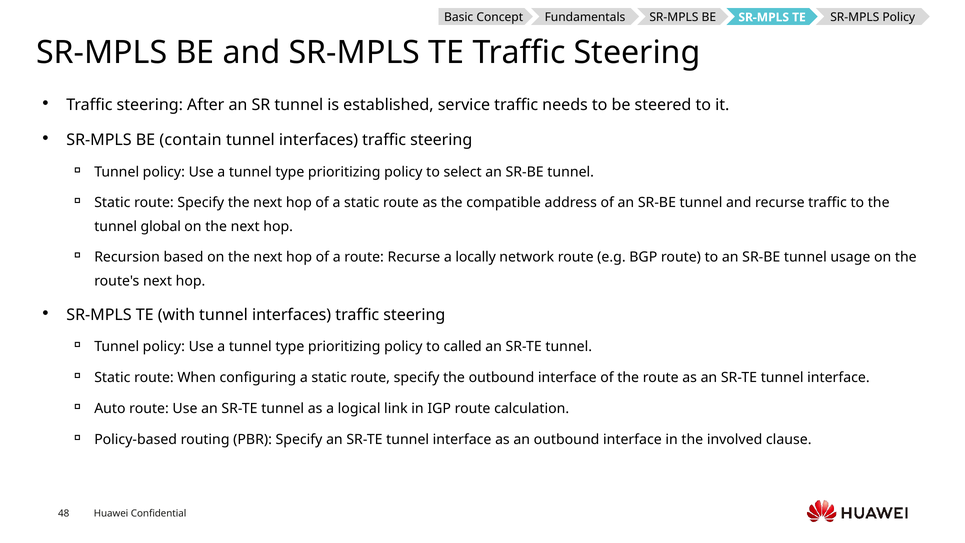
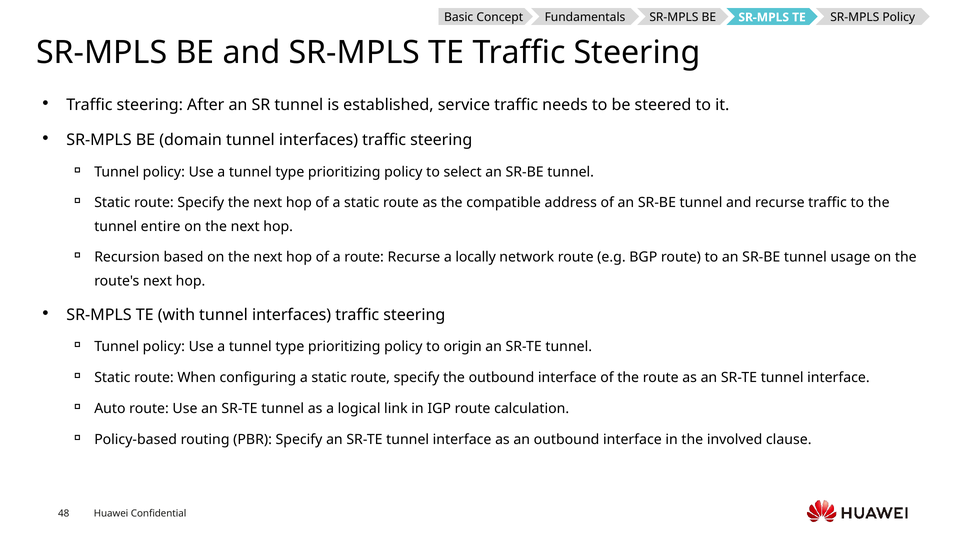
contain: contain -> domain (191, 140)
global: global -> entire (161, 226)
called: called -> origin (463, 347)
